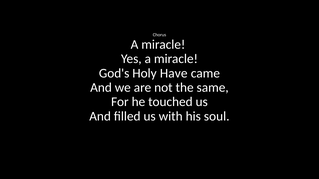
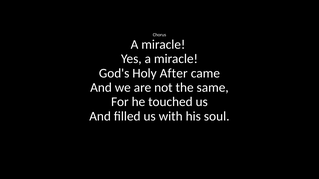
Have: Have -> After (174, 73)
